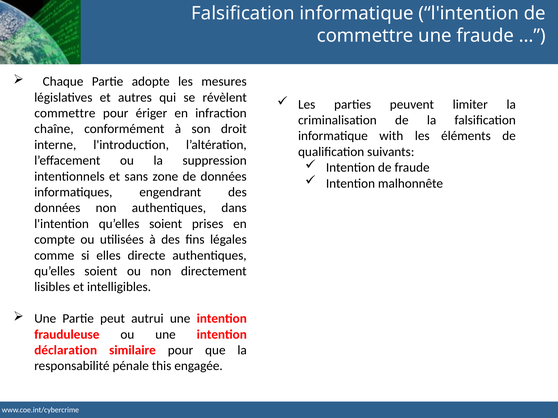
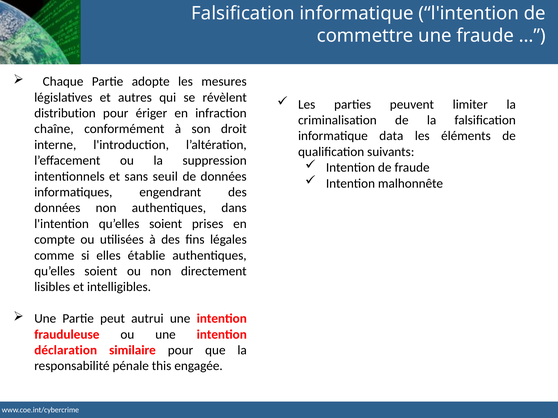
commettre: commettre -> distribution (65, 113)
with: with -> data (391, 136)
zone: zone -> seuil (165, 177)
directe: directe -> établie (146, 256)
